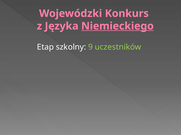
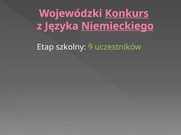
Konkurs underline: none -> present (127, 14)
